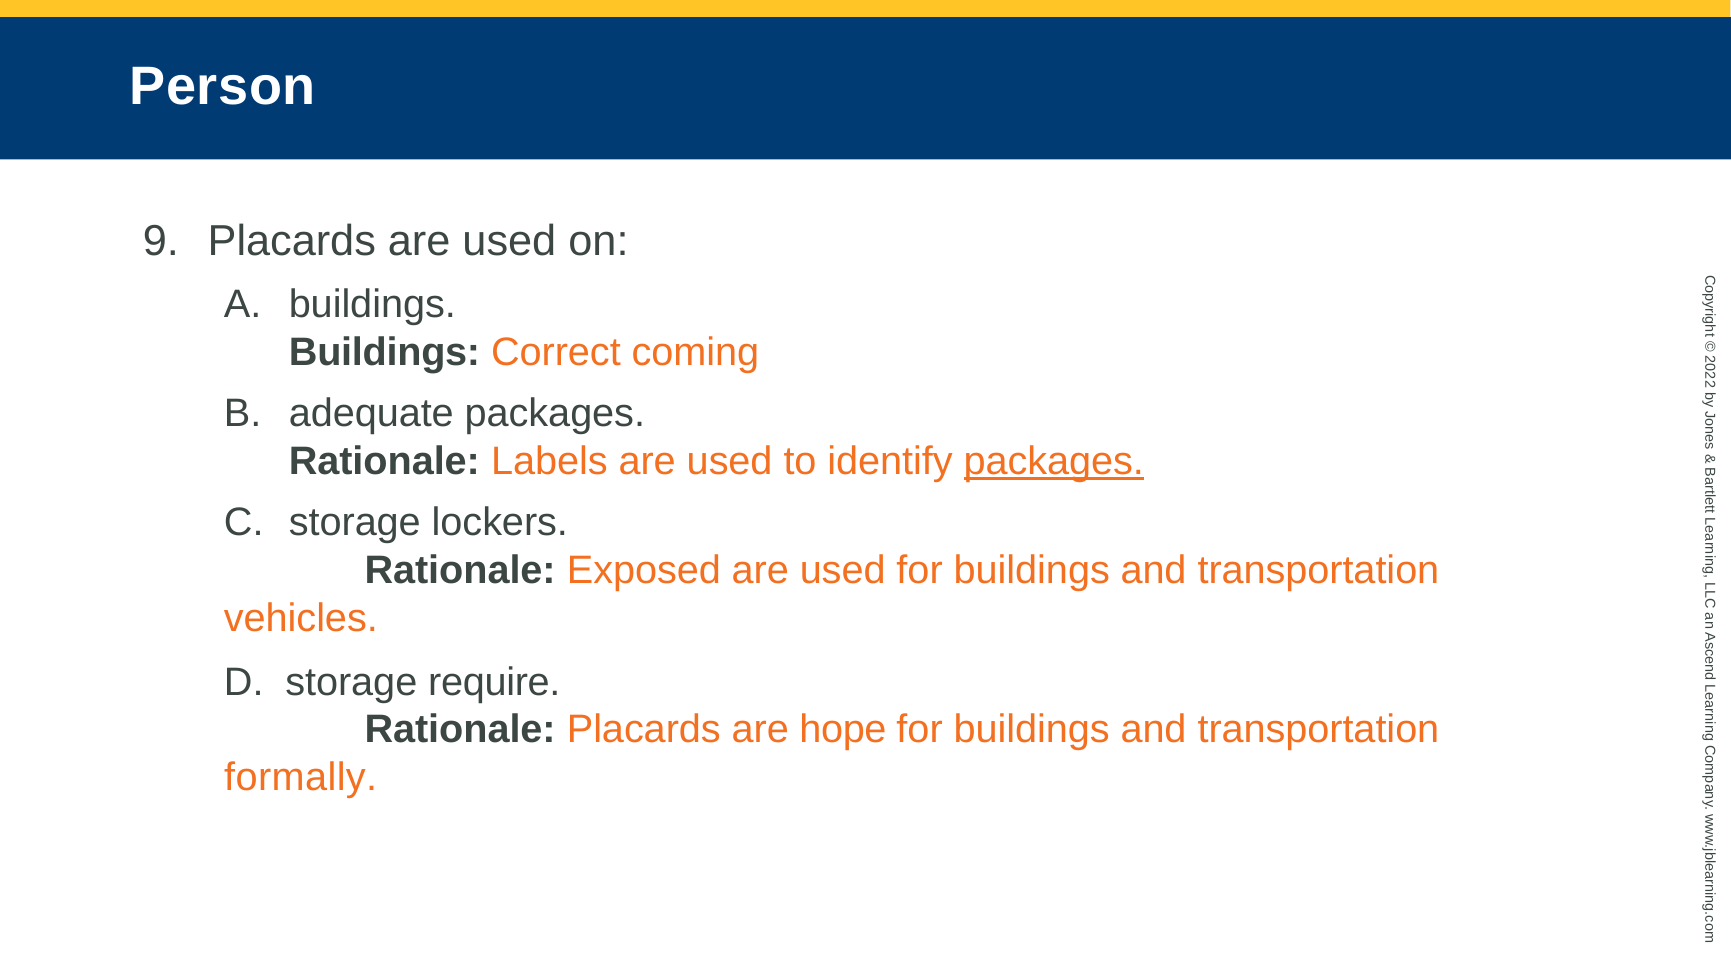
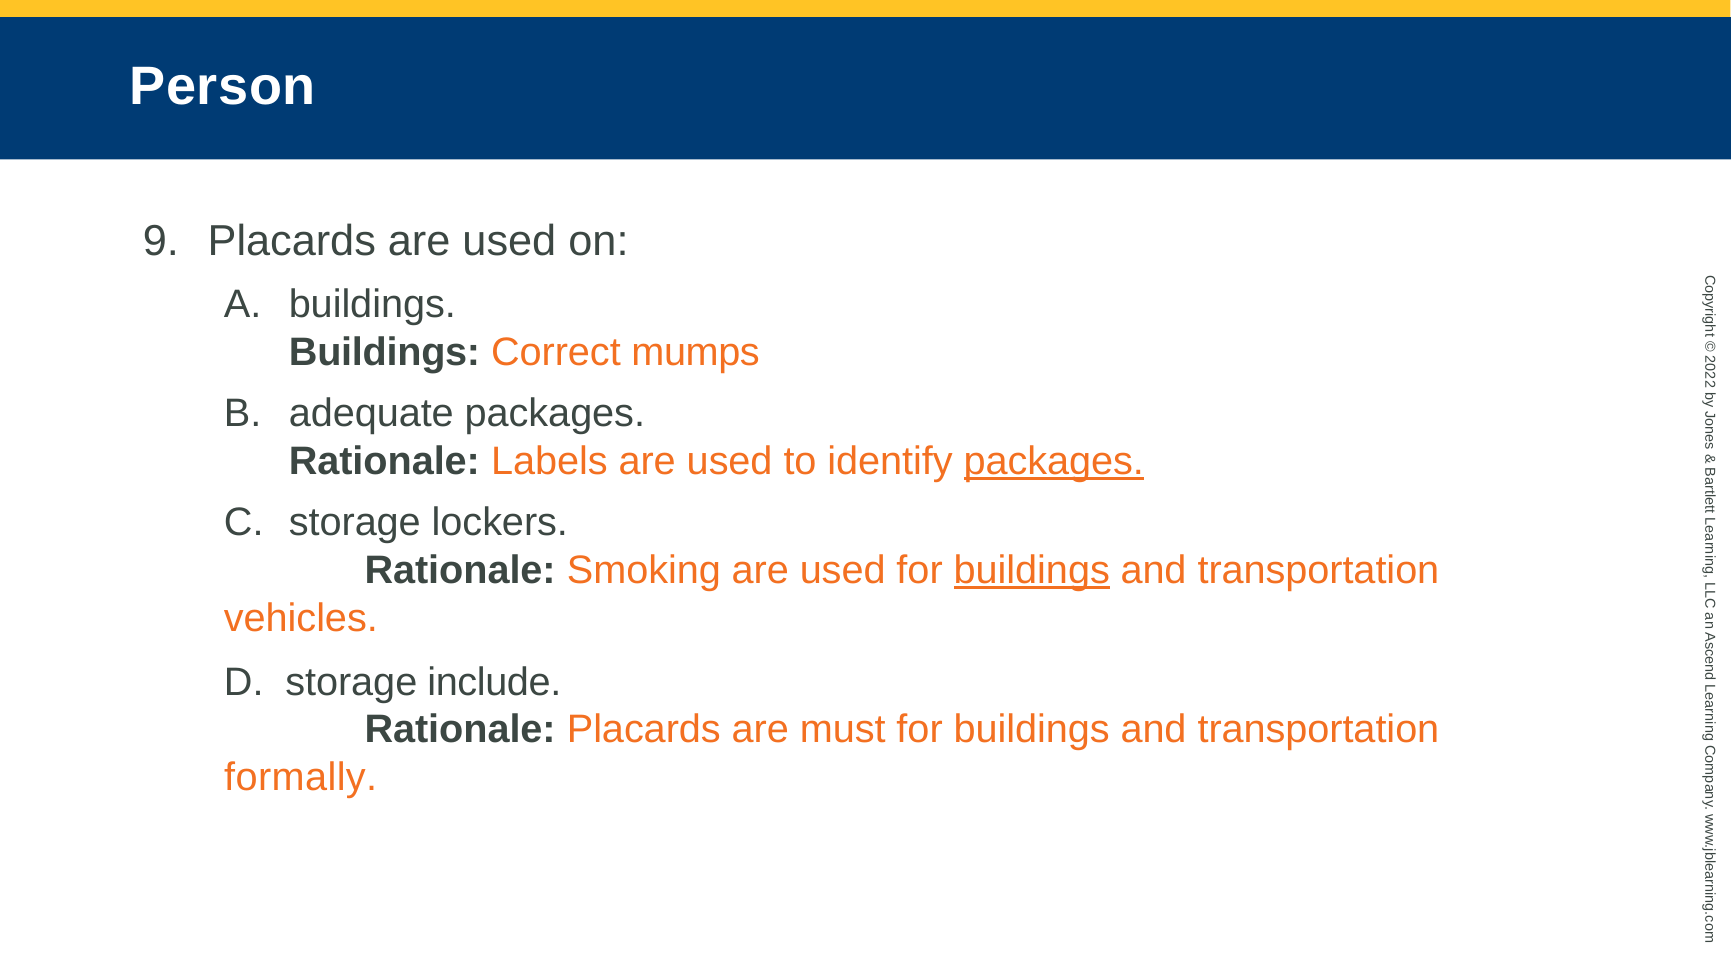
coming: coming -> mumps (696, 352)
Exposed: Exposed -> Smoking (644, 570)
buildings underline: none -> present (1032, 570)
require: require -> include (494, 682)
hope: hope -> must (843, 730)
